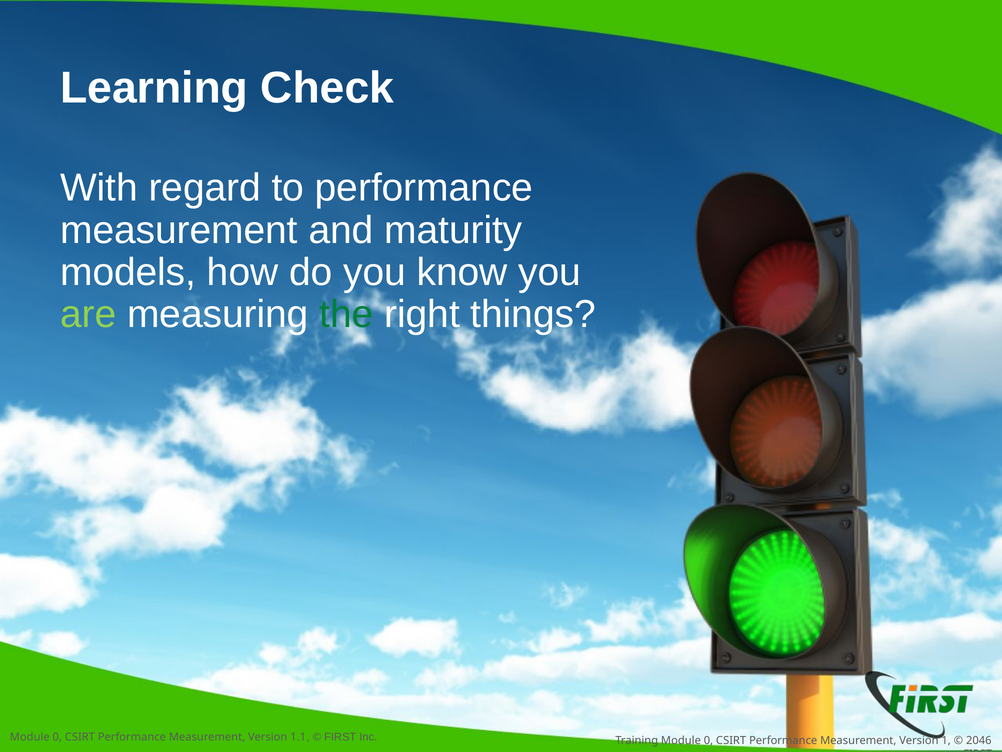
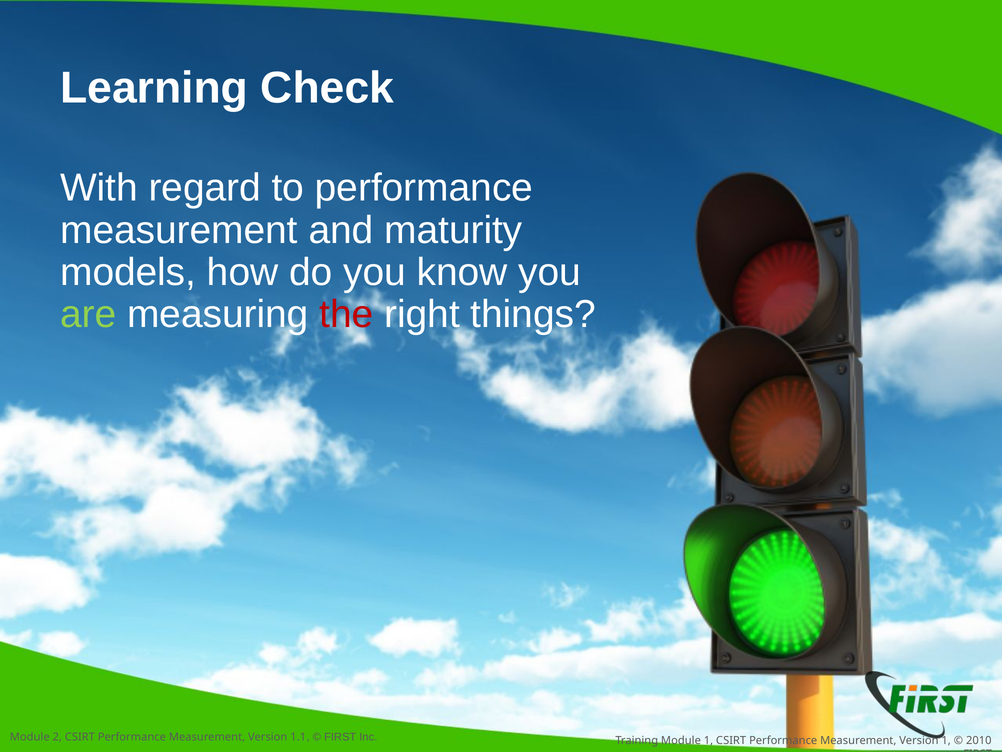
the colour: green -> red (346, 314)
0: 0 -> 2 (57, 737)
Training Module 0: 0 -> 1 (708, 740)
2046: 2046 -> 2010 (979, 740)
